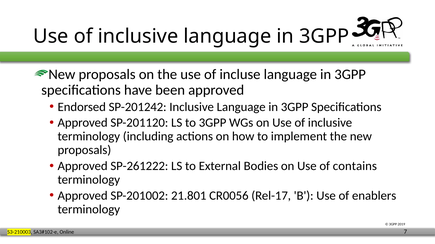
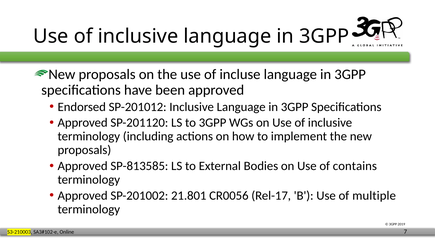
SP-201242: SP-201242 -> SP-201012 (138, 107)
SP-261222: SP-261222 -> SP-813585 (139, 166)
enablers: enablers -> multiple (374, 196)
